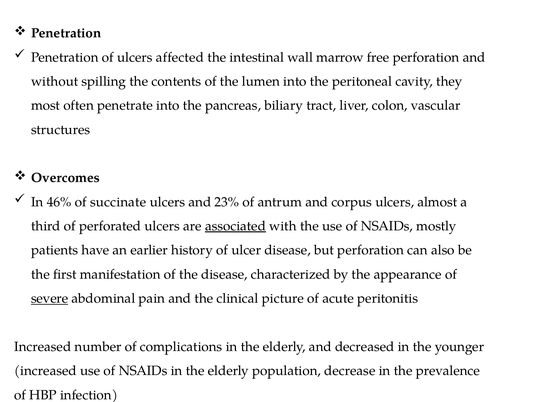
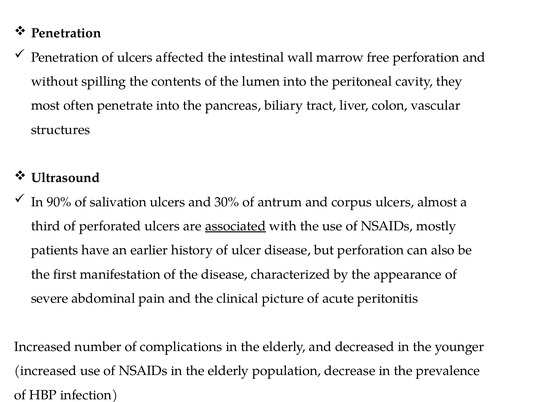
Overcomes: Overcomes -> Ultrasound (65, 178)
46%: 46% -> 90% (59, 202)
succinate: succinate -> salivation (118, 202)
23%: 23% -> 30% (227, 202)
severe underline: present -> none (50, 299)
